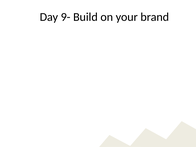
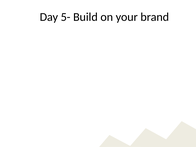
9-: 9- -> 5- (66, 17)
